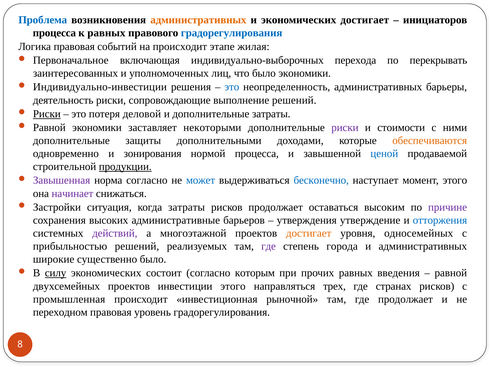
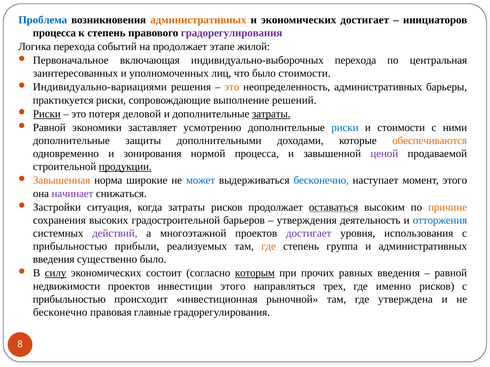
к равных: равных -> степень (106, 33)
градорегулирования colour: blue -> purple (232, 33)
Логика правовая: правовая -> перехода (74, 47)
на происходит: происходит -> продолжает (180, 47)
жилая: жилая -> жилой (254, 47)
перекрывать: перекрывать -> центральная (438, 60)
было экономики: экономики -> стоимости (305, 73)
Индивидуально-инвестиции: Индивидуально-инвестиции -> Индивидуально-вариациями (100, 87)
это colour: blue -> orange (232, 87)
деятельность: деятельность -> практикуется (63, 100)
затраты underline: none -> present (271, 114)
некоторыми: некоторыми -> усмотрению (212, 128)
риски colour: purple -> blue (345, 128)
ценой colour: blue -> purple (384, 154)
Завышенная colour: purple -> orange (62, 181)
норма согласно: согласно -> широкие (147, 181)
оставаться underline: none -> present (334, 207)
причине colour: purple -> orange (448, 207)
административные: административные -> градостроительной (176, 220)
утверждение: утверждение -> деятельность (370, 220)
достигает colour: orange -> purple (309, 234)
односемейных: односемейных -> использования (419, 234)
прибыльностью решений: решений -> прибыли (137, 247)
где colour: purple -> orange (269, 247)
города: города -> группа (342, 247)
широкие: широкие -> введения (54, 260)
которым underline: none -> present (255, 273)
двухсемейных: двухсемейных -> недвижимости (67, 286)
странах: странах -> именно (394, 286)
промышленная: промышленная -> прибыльностью (69, 300)
где продолжает: продолжает -> утверждена (405, 300)
переходном: переходном -> бесконечно (60, 313)
уровень: уровень -> главные (153, 313)
